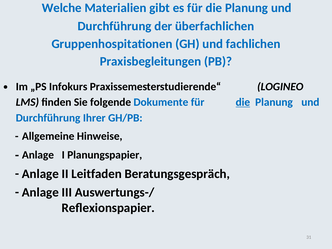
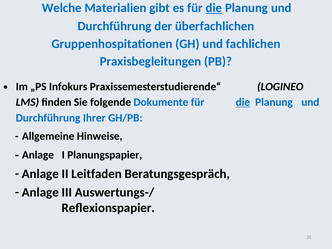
die underline: none -> present (214, 8)
